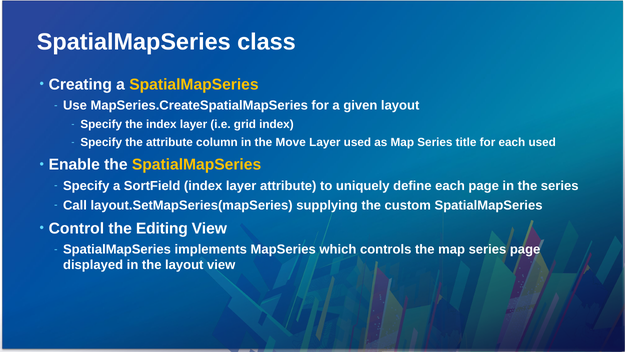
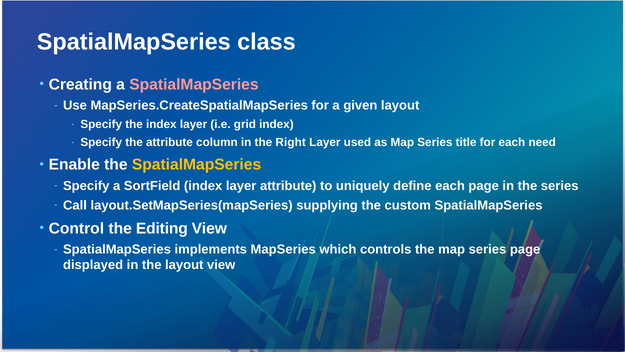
SpatialMapSeries colour: yellow -> pink (194, 84)
Move: Move -> Right (291, 142)
each used: used -> need (542, 142)
